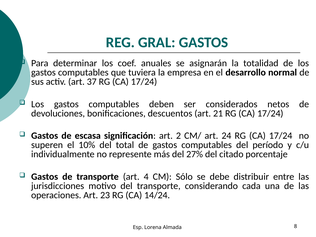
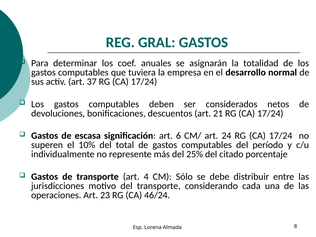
2: 2 -> 6 (178, 136)
27%: 27% -> 25% (195, 154)
14/24: 14/24 -> 46/24 (157, 195)
